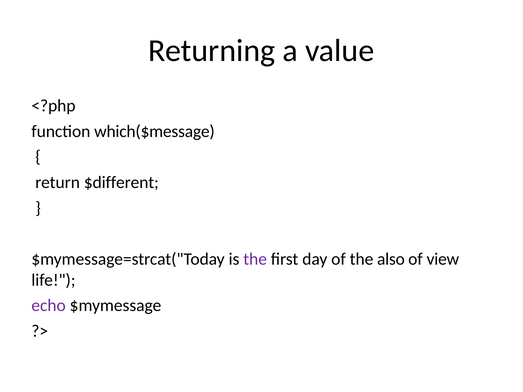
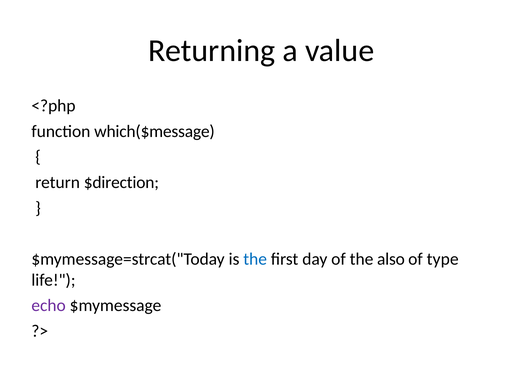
$different: $different -> $direction (121, 183)
the colour: purple -> blue (255, 259)
view: view -> type (443, 259)
